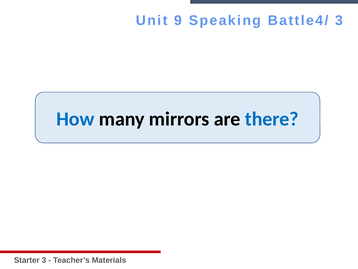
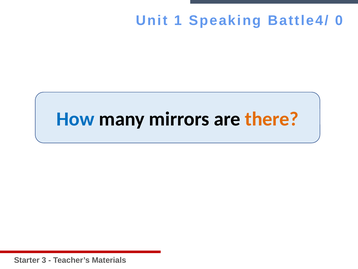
9: 9 -> 1 (178, 21)
Battle4/ 3: 3 -> 0 (339, 21)
there colour: blue -> orange (272, 119)
